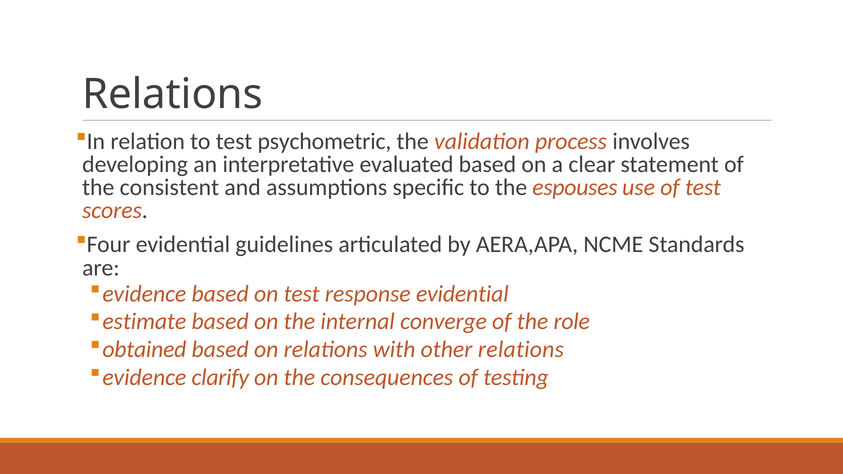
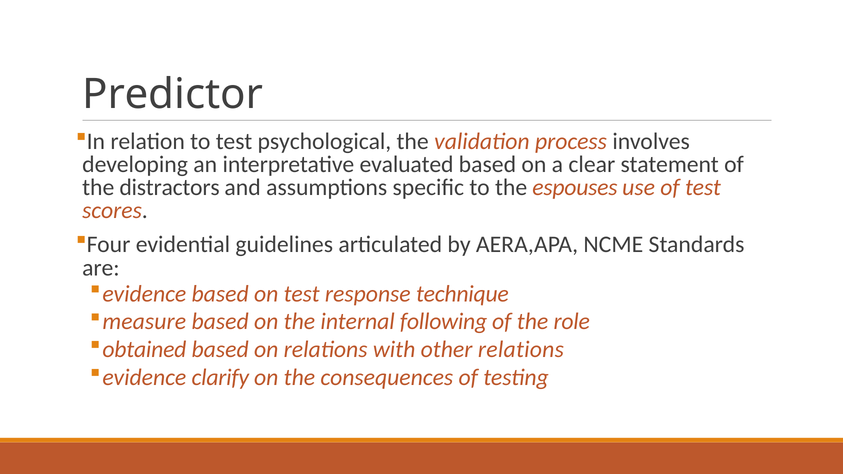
Relations: Relations -> Predictor (173, 94)
psychometric: psychometric -> psychological (324, 141)
consistent: consistent -> distractors (170, 188)
response evidential: evidential -> technique (462, 294)
estimate: estimate -> measure (144, 322)
converge: converge -> following (444, 322)
